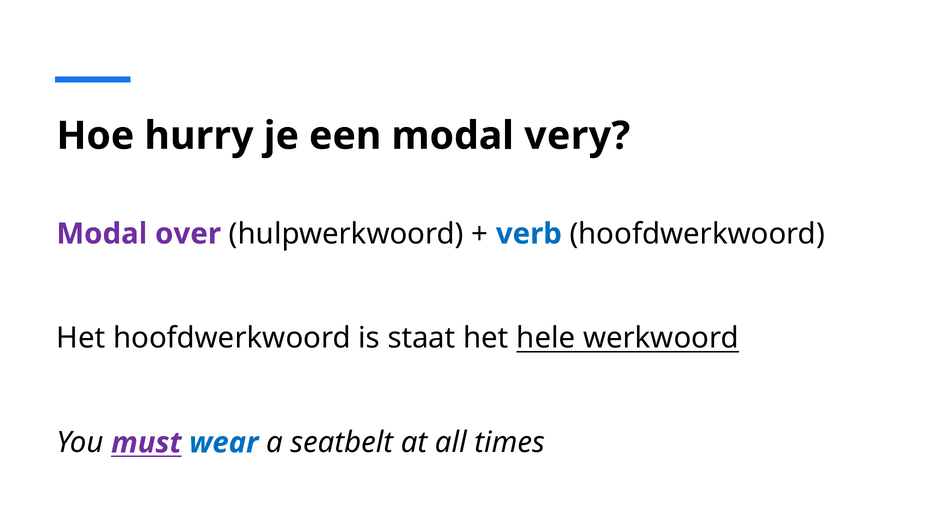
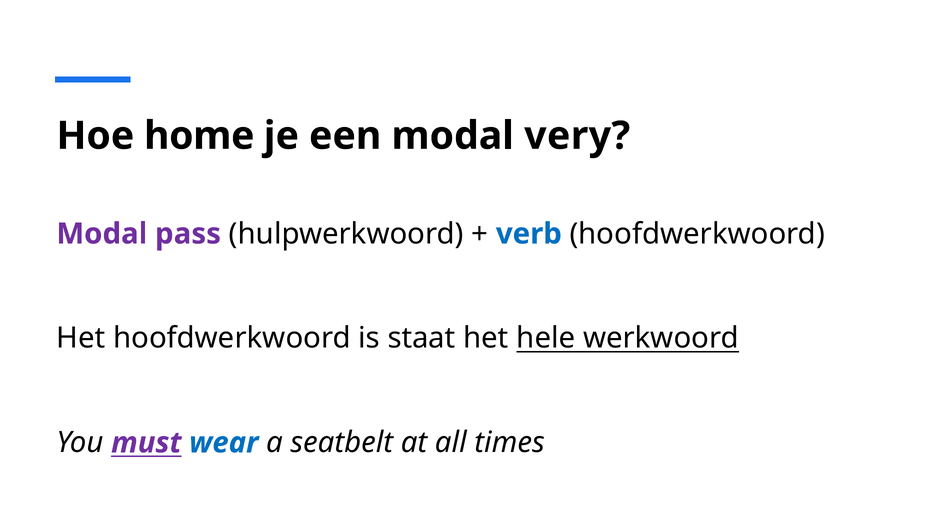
hurry: hurry -> home (199, 136)
over: over -> pass (188, 234)
